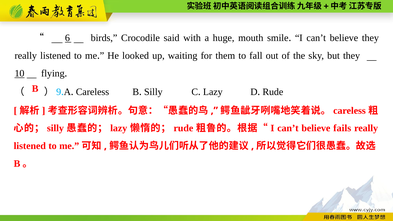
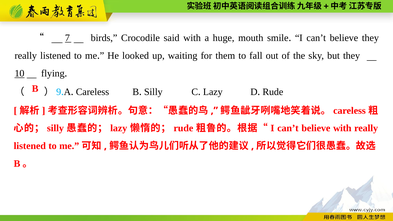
6: 6 -> 7 (67, 38)
believe fails: fails -> with (342, 128)
